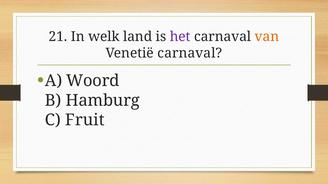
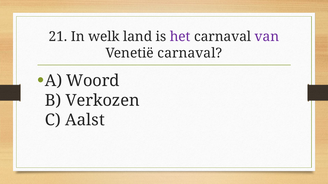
van colour: orange -> purple (267, 37)
Hamburg: Hamburg -> Verkozen (103, 101)
Fruit: Fruit -> Aalst (85, 120)
